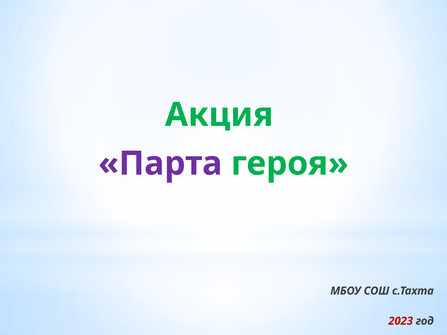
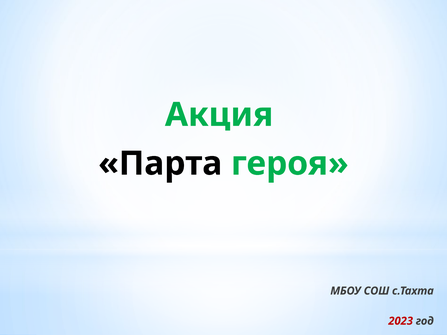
Парта colour: purple -> black (160, 164)
